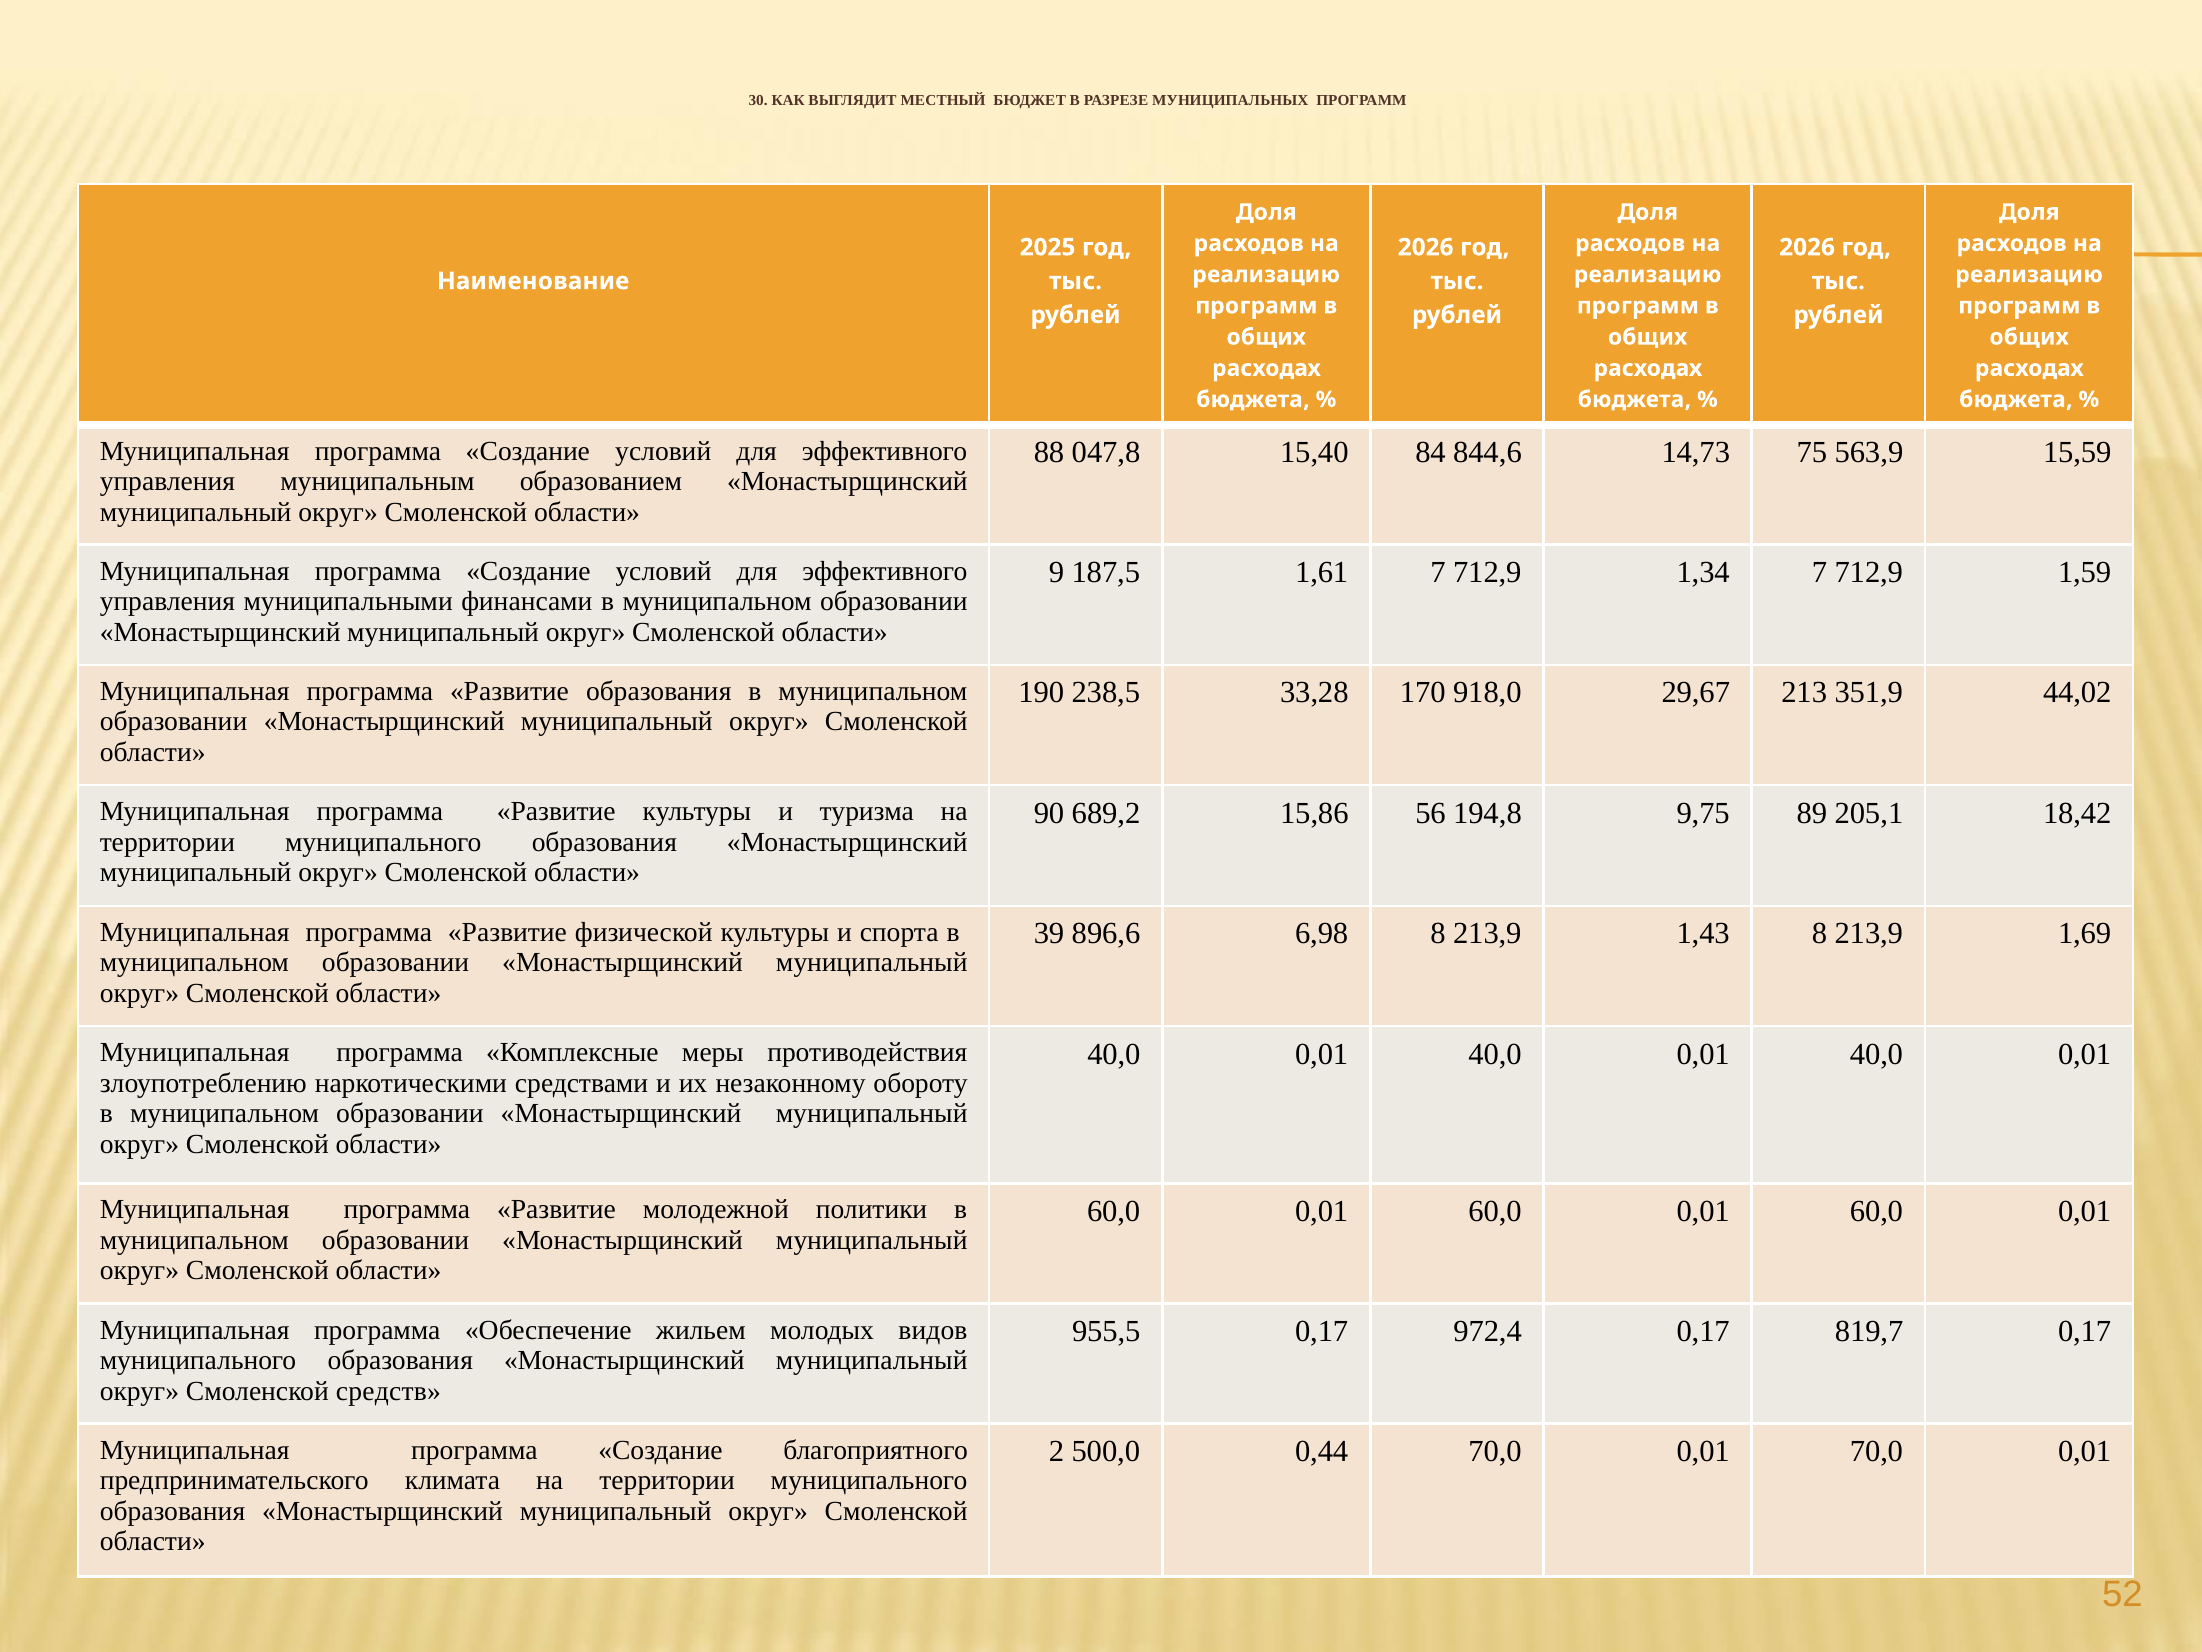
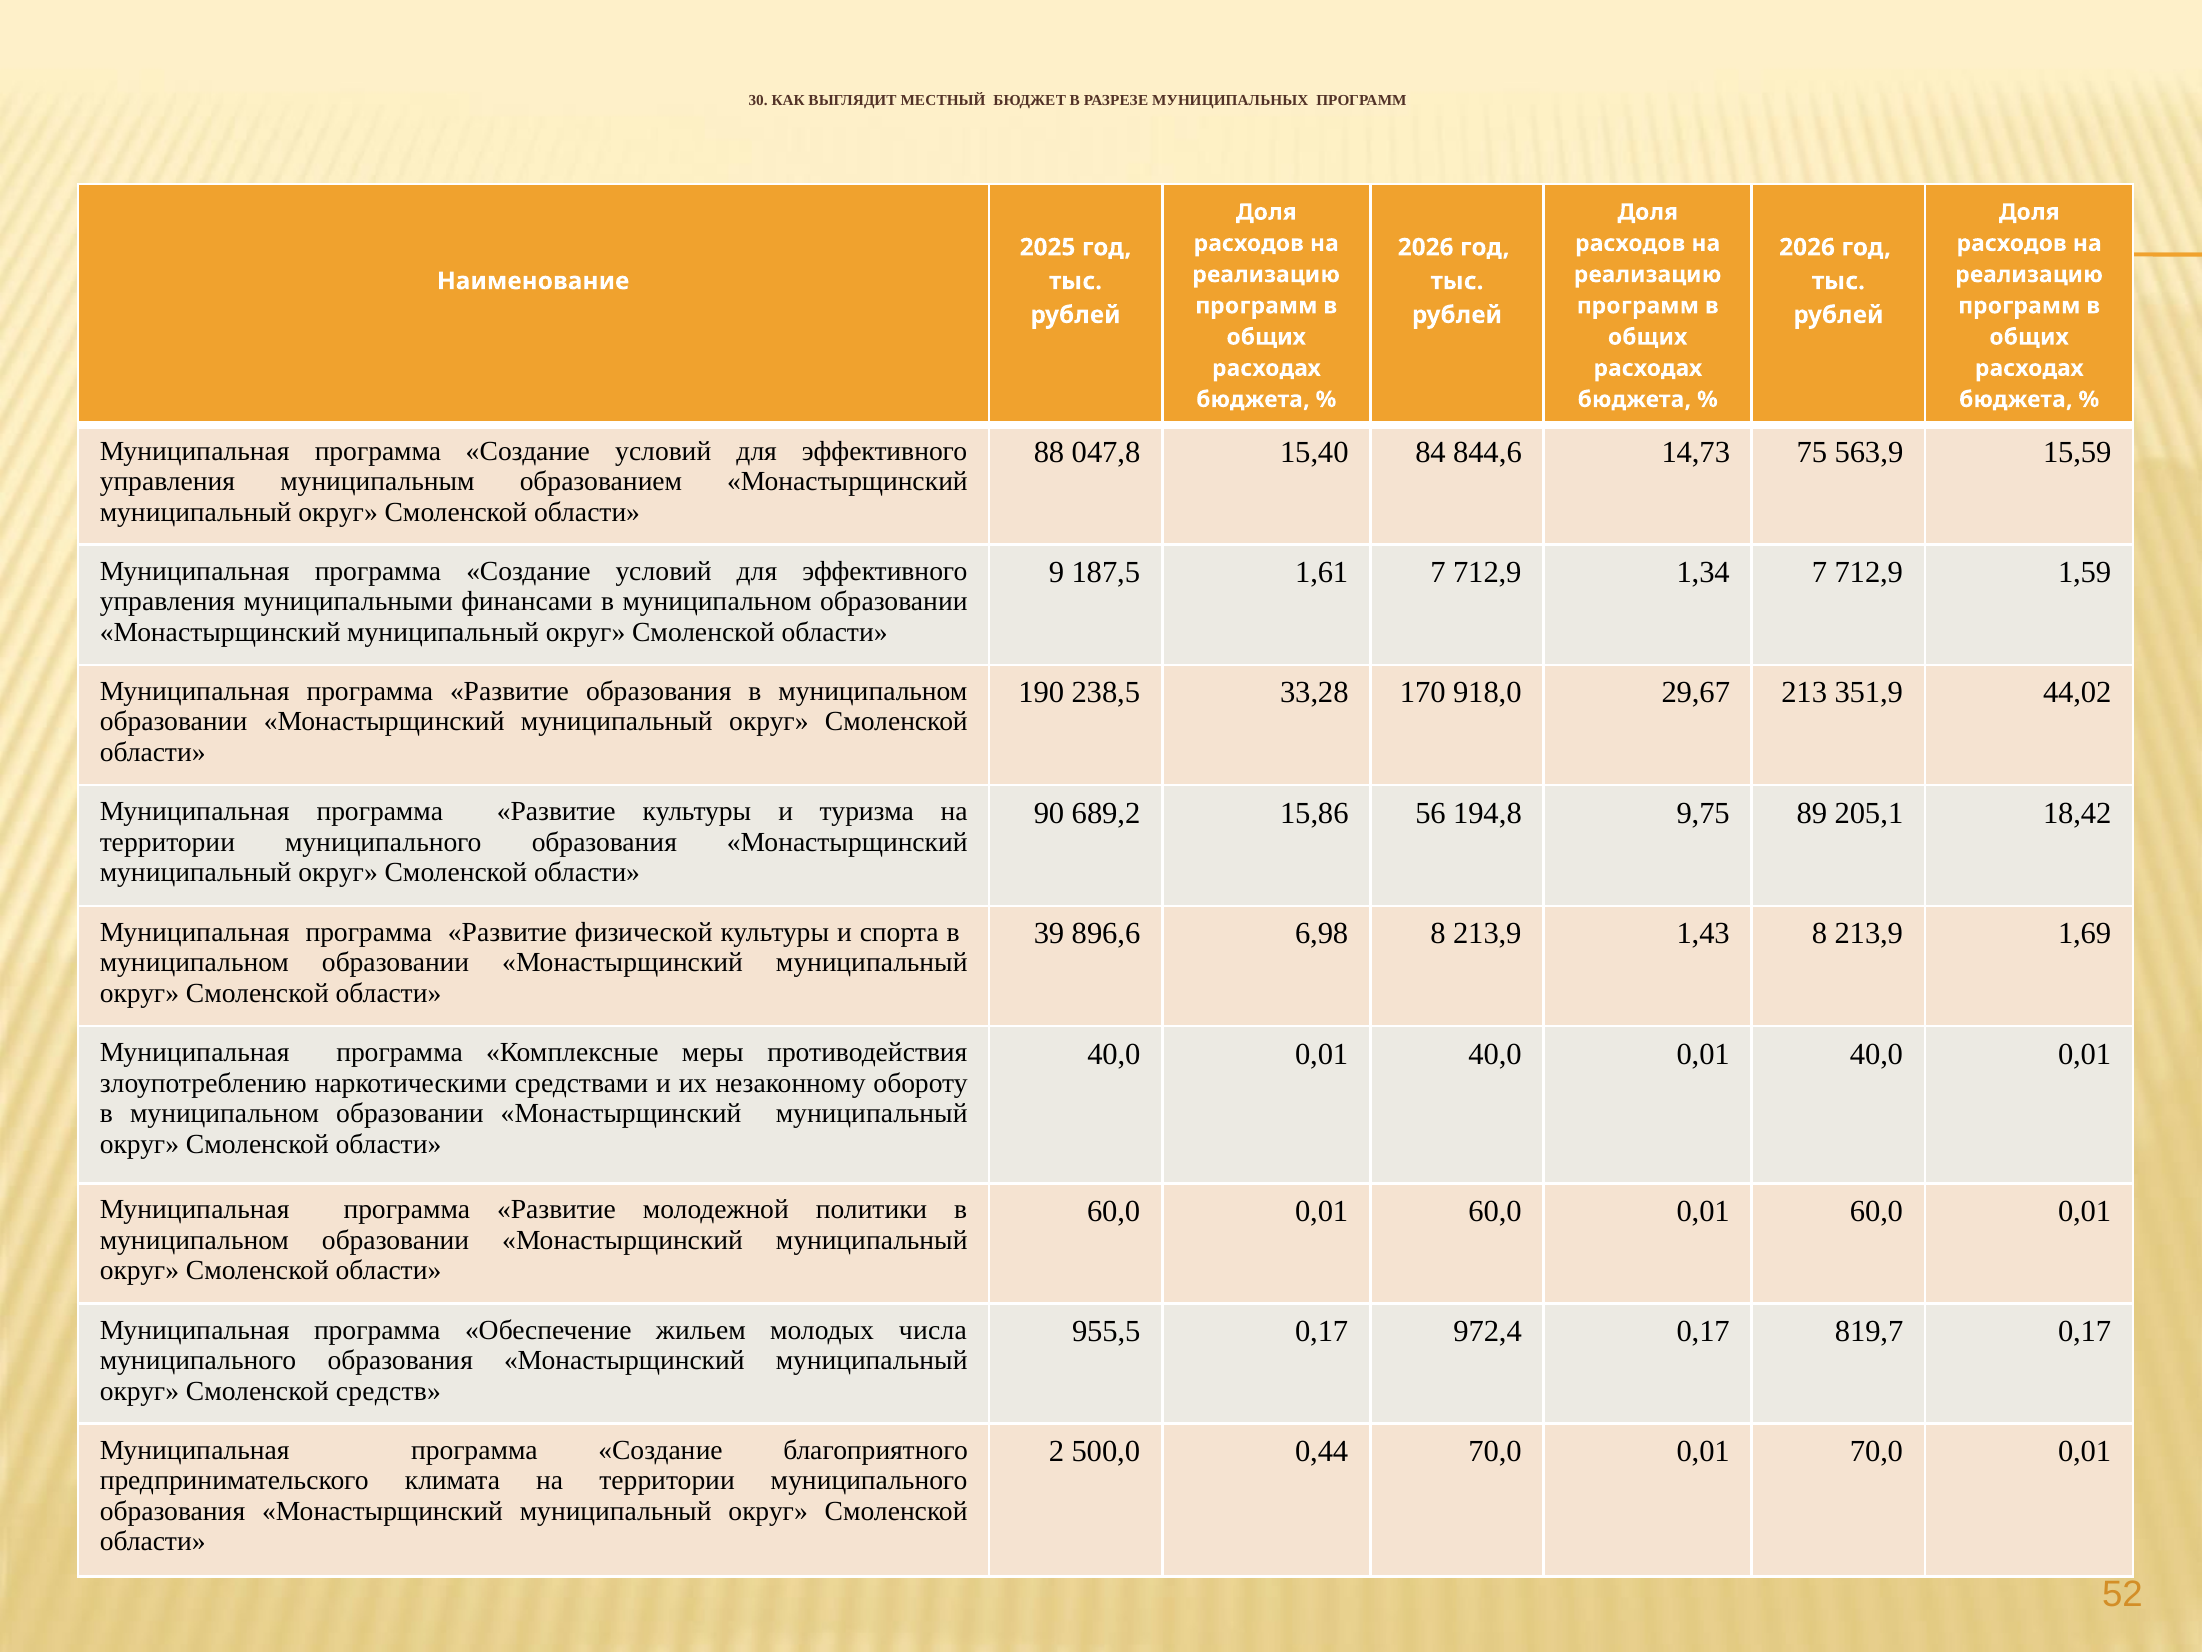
видов: видов -> числа (933, 1330)
